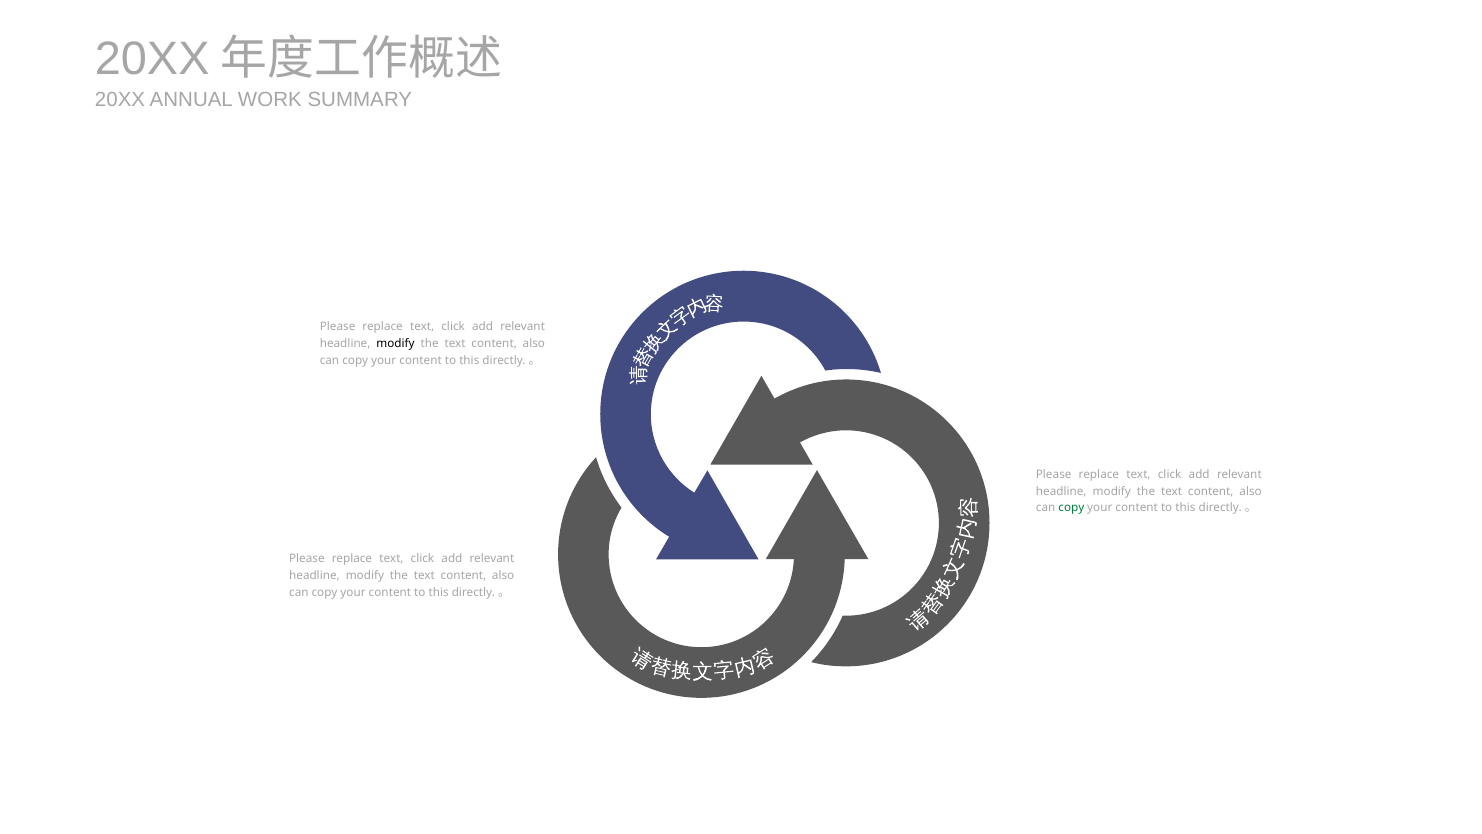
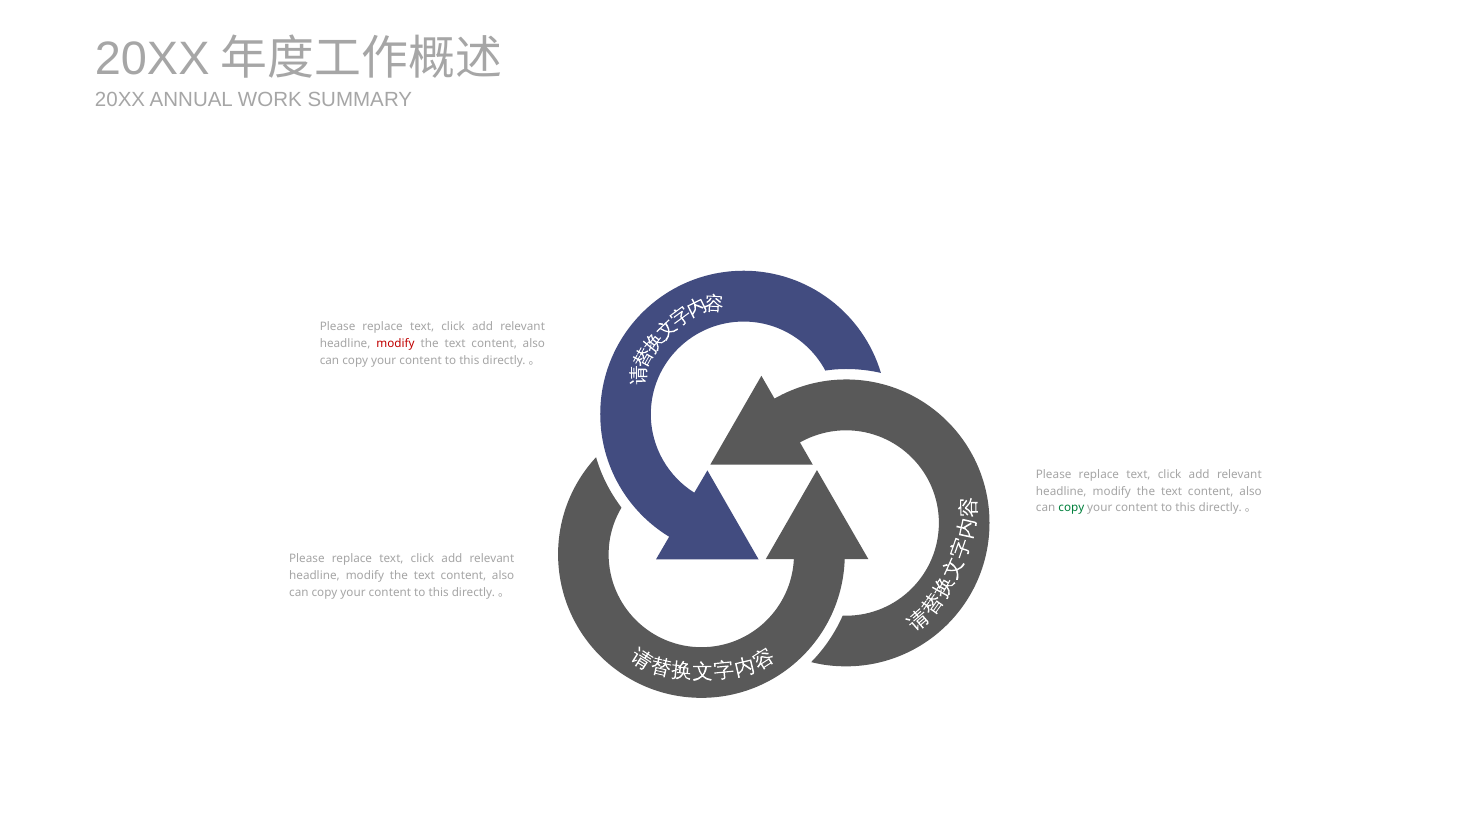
modify colour: black -> red (396, 343)
